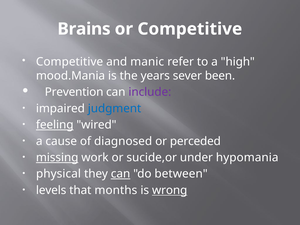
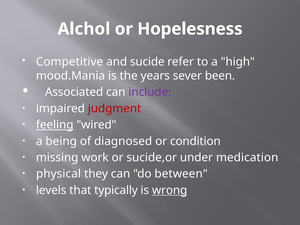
Brains: Brains -> Alchol (84, 29)
or Competitive: Competitive -> Hopelesness (190, 29)
manic: manic -> sucide (147, 62)
Prevention: Prevention -> Associated (74, 92)
judgment colour: blue -> red (115, 108)
cause: cause -> being (61, 141)
perceded: perceded -> condition (195, 141)
missing underline: present -> none (57, 158)
hypomania: hypomania -> medication (247, 158)
can underline: present -> none (121, 174)
months: months -> typically (116, 190)
